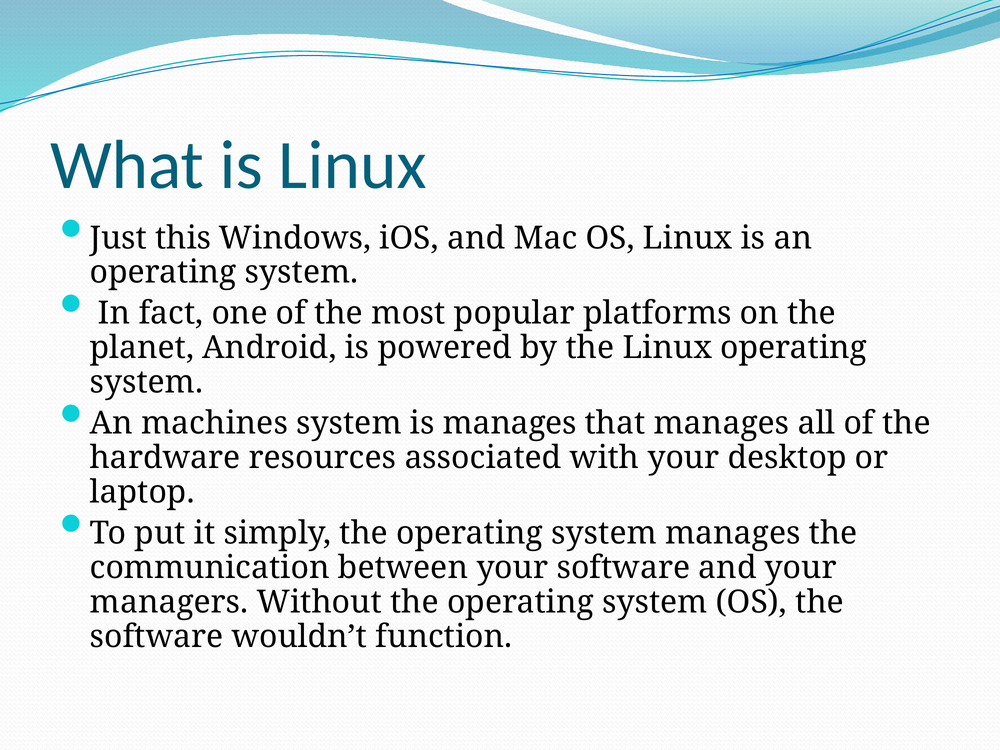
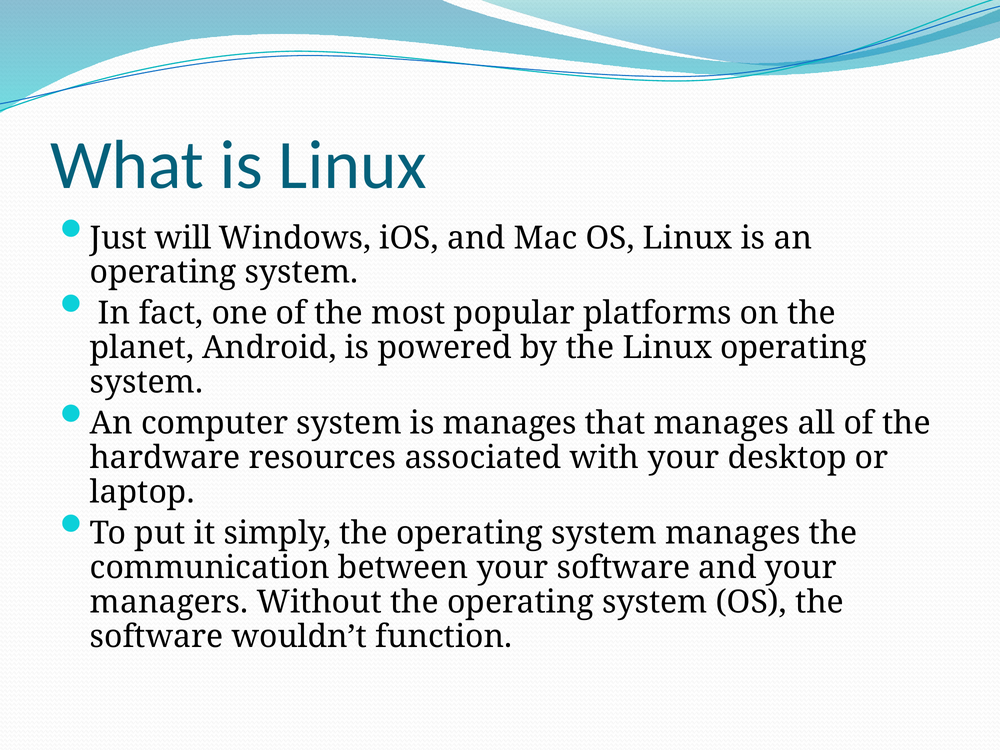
this: this -> will (183, 238)
machines: machines -> computer (215, 423)
